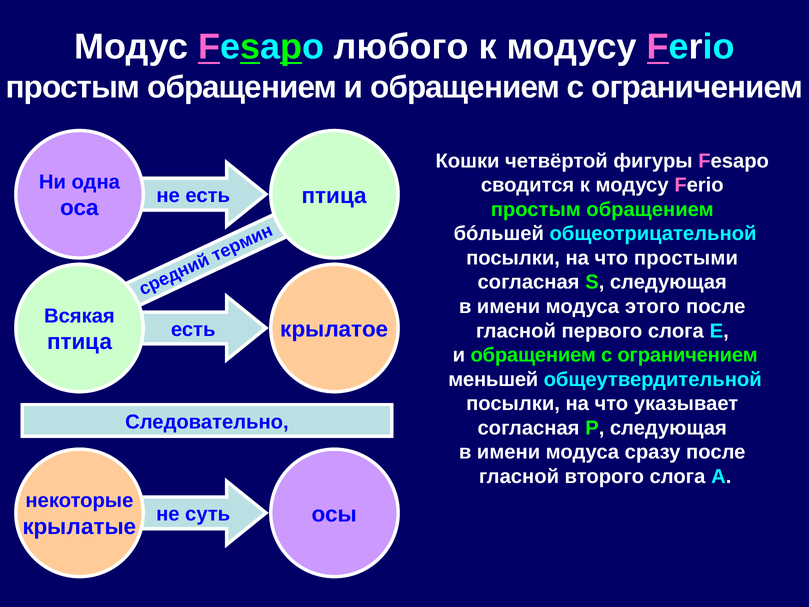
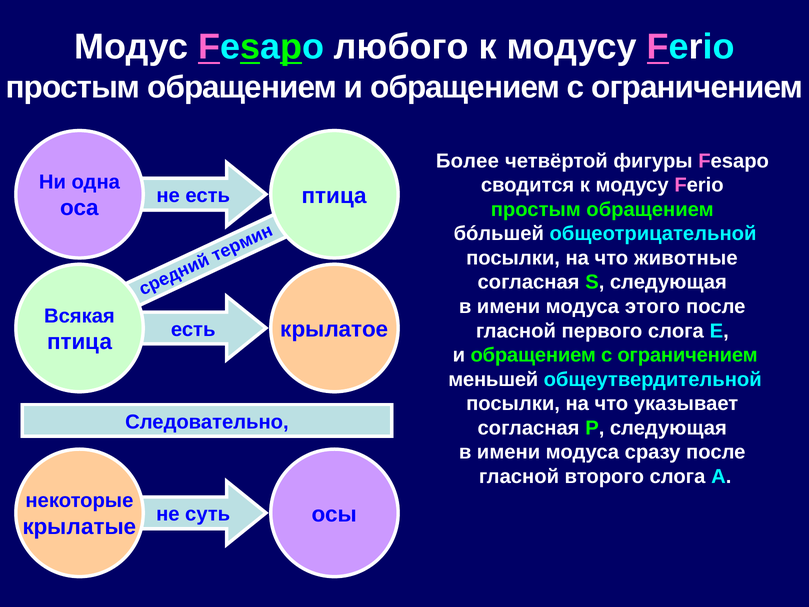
Кошки: Кошки -> Более (467, 161)
простыми: простыми -> животные (686, 258)
